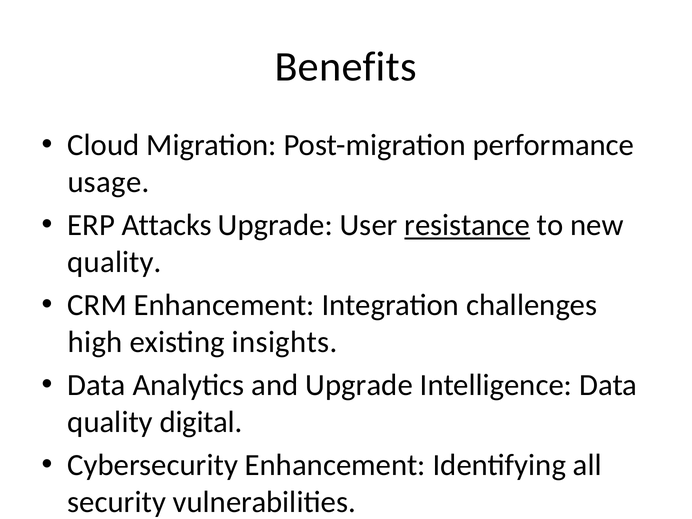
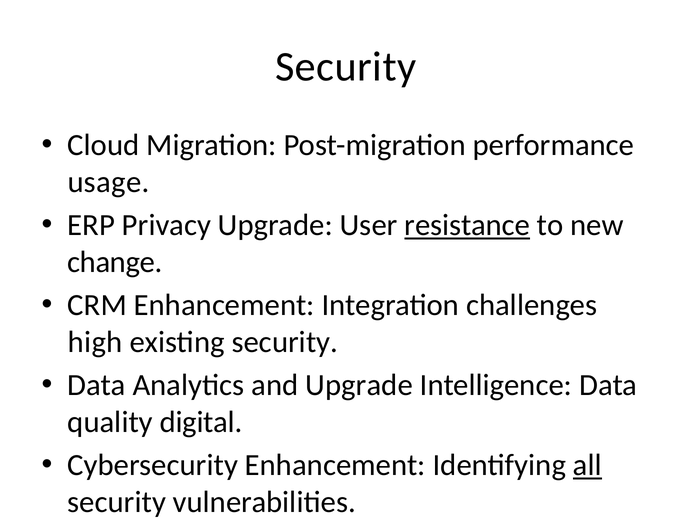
Benefits: Benefits -> Security (346, 67)
Attacks: Attacks -> Privacy (166, 225)
quality: quality -> change (115, 262)
existing insights: insights -> security (285, 342)
all underline: none -> present (587, 465)
